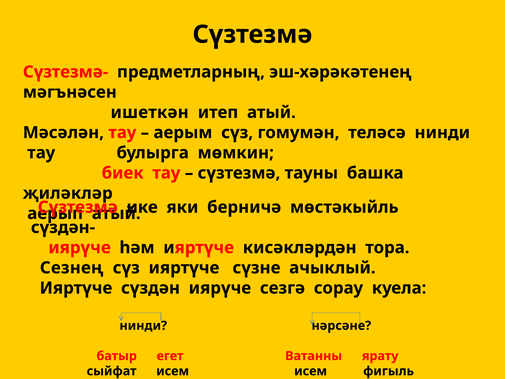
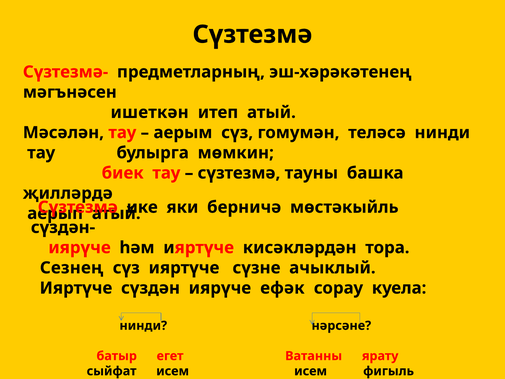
җиләкләр: җиләкләр -> җилләрдә (68, 193)
сезгә: сезгә -> ефәк (282, 288)
